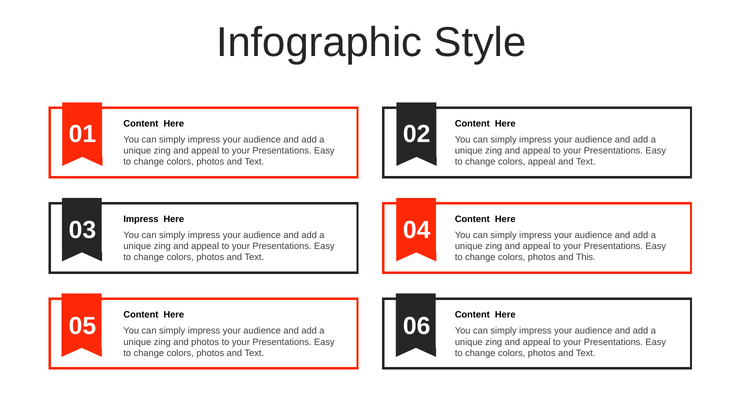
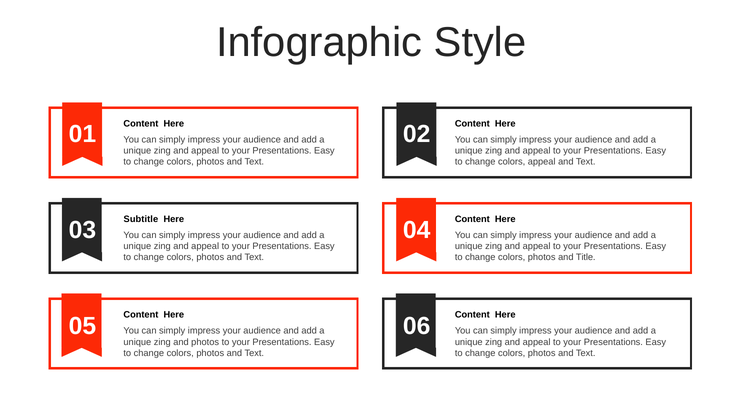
Impress: Impress -> Subtitle (141, 219)
This: This -> Title (586, 257)
